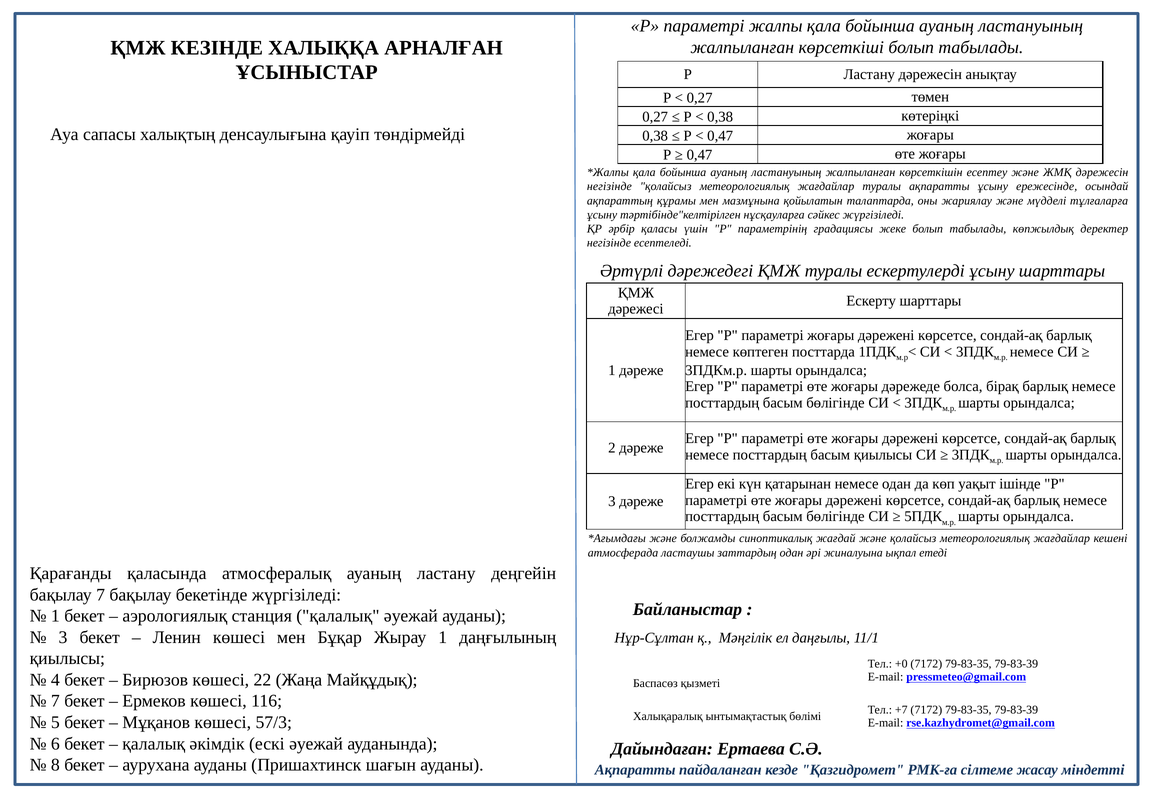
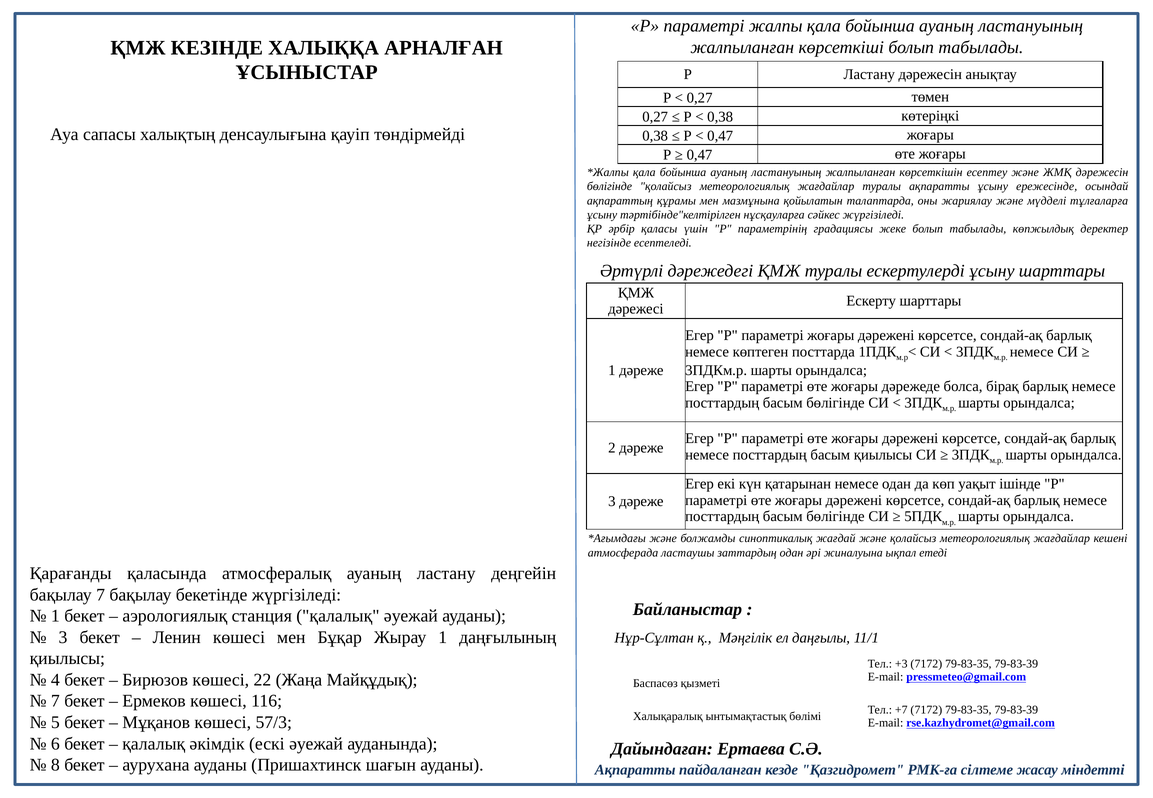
негізінде: негізінде -> бөлігінде (609, 186)
+0: +0 -> +3 (901, 664)
